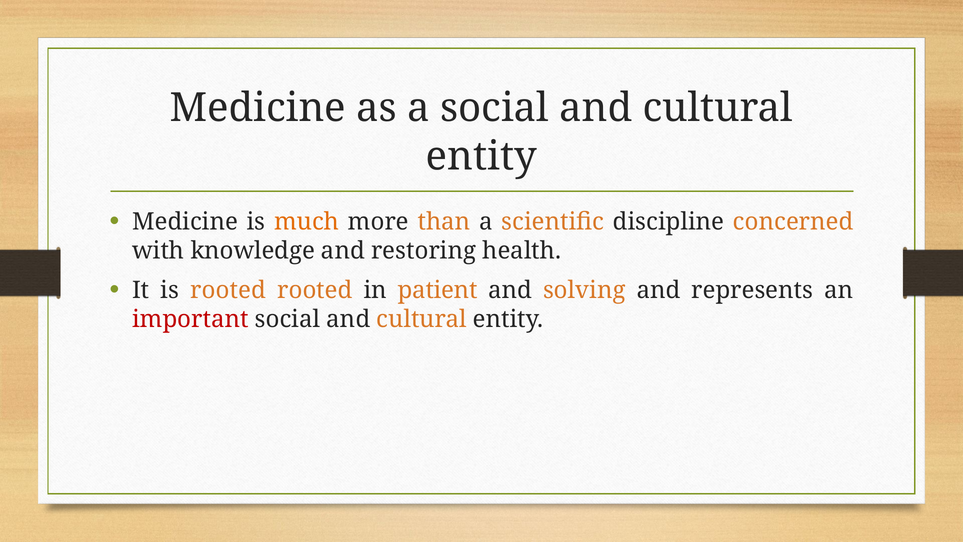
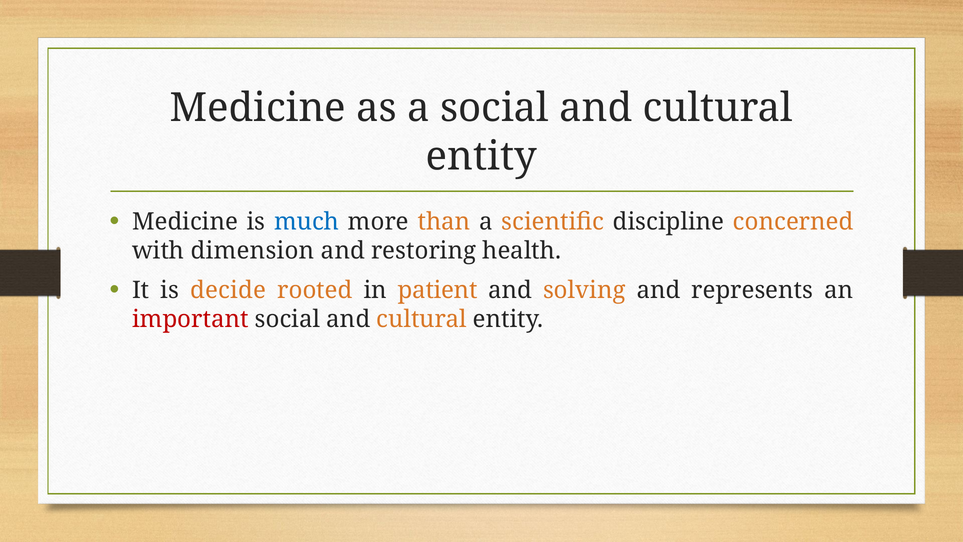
much colour: orange -> blue (307, 222)
knowledge: knowledge -> dimension (253, 251)
is rooted: rooted -> decide (228, 290)
